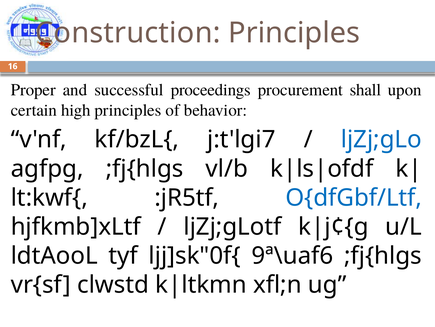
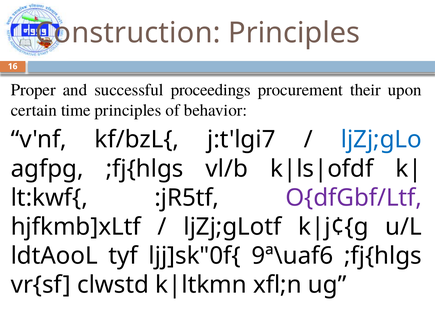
shall: shall -> their (365, 90)
high: high -> time (76, 110)
O{dfGbf/Ltf colour: blue -> purple (354, 197)
